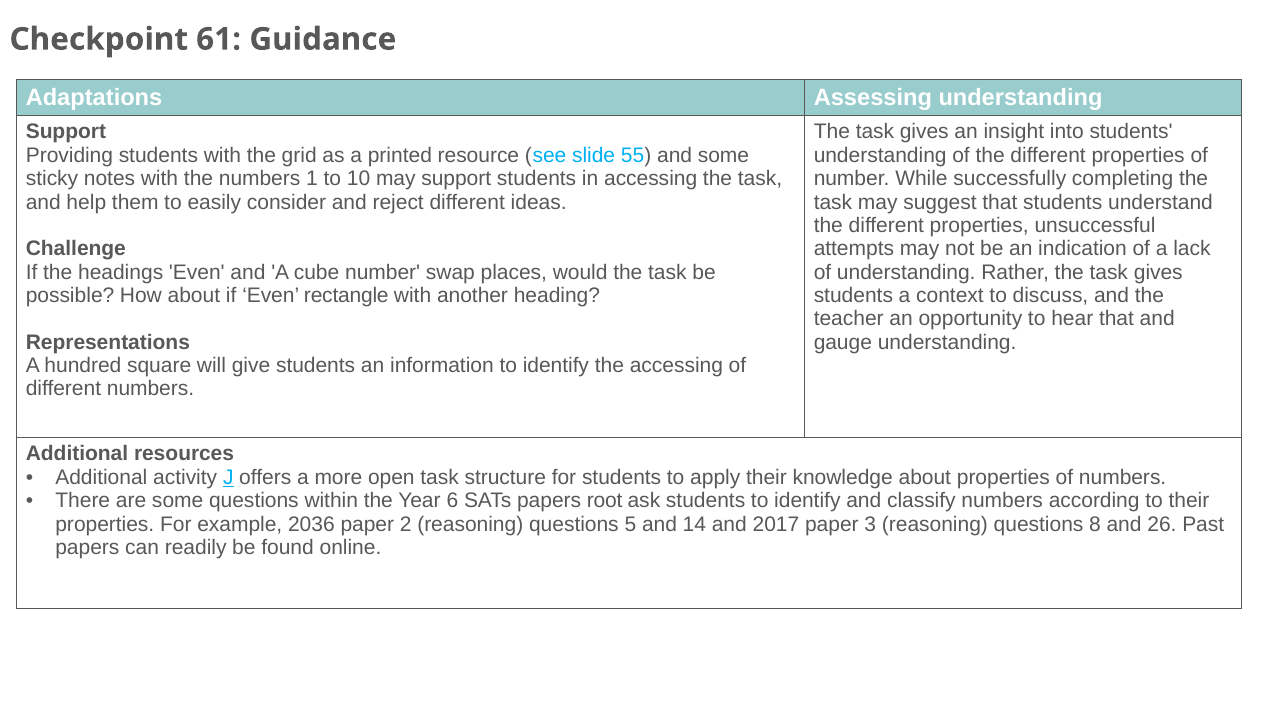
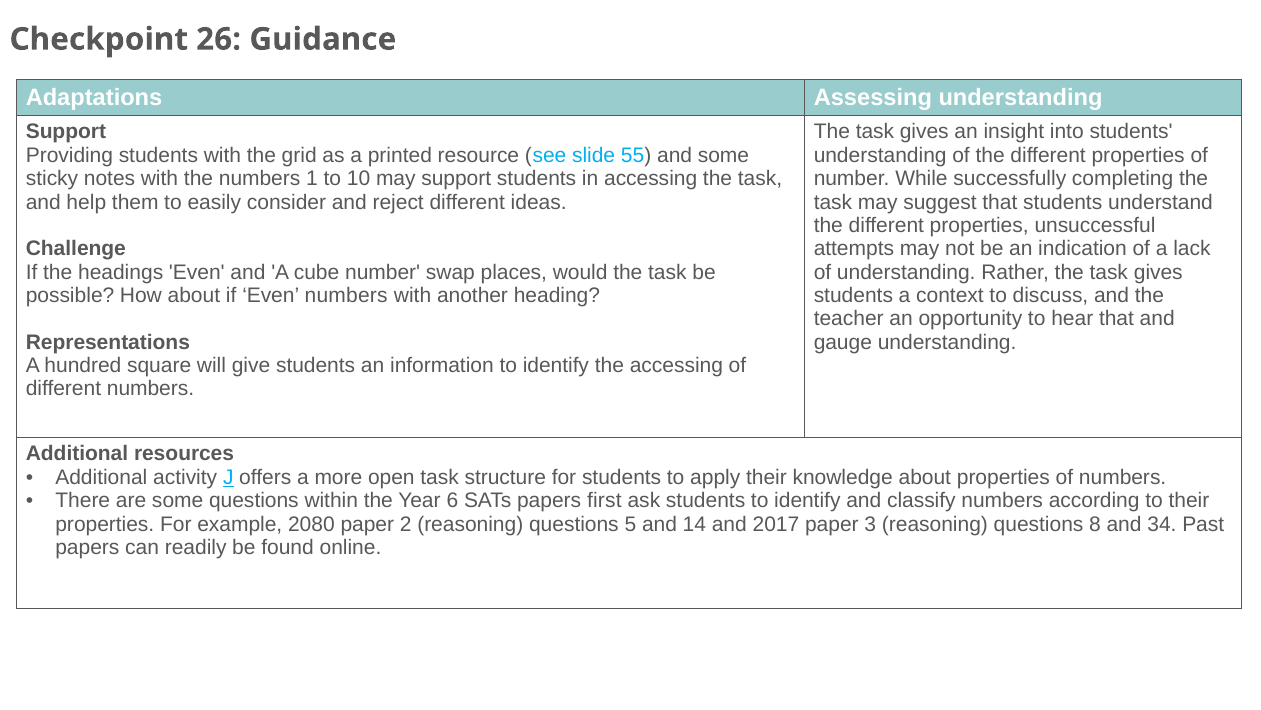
61: 61 -> 26 (219, 39)
Even rectangle: rectangle -> numbers (346, 295)
root: root -> first (604, 500)
2036: 2036 -> 2080 (311, 524)
26: 26 -> 34 (1162, 524)
